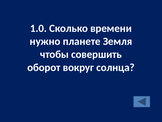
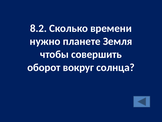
1.0: 1.0 -> 8.2 (38, 28)
